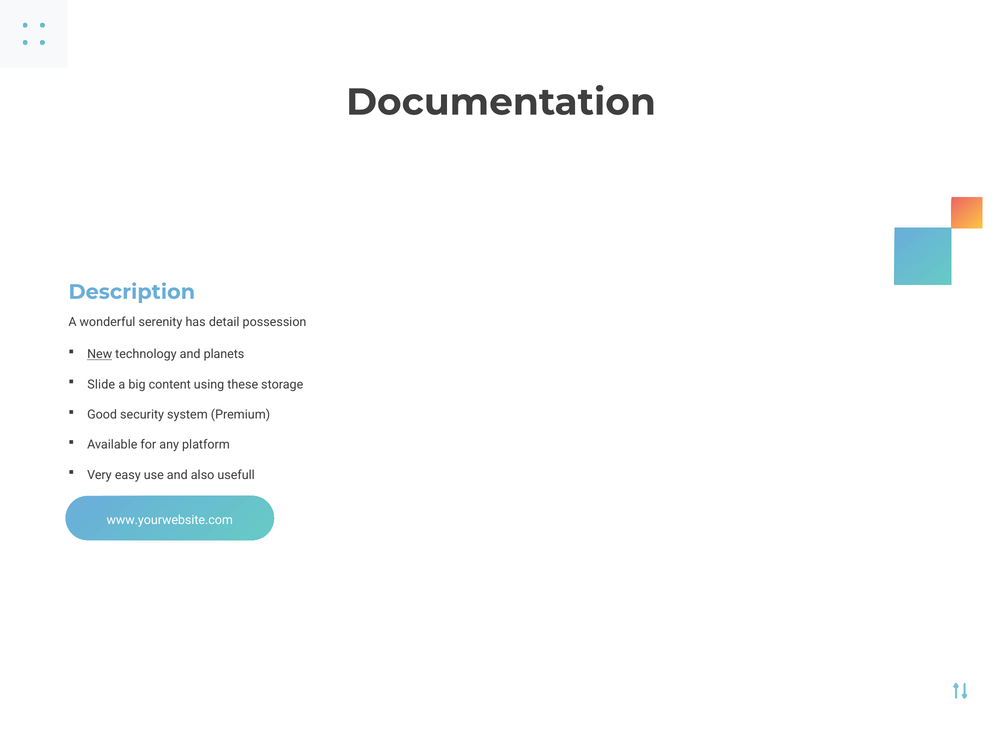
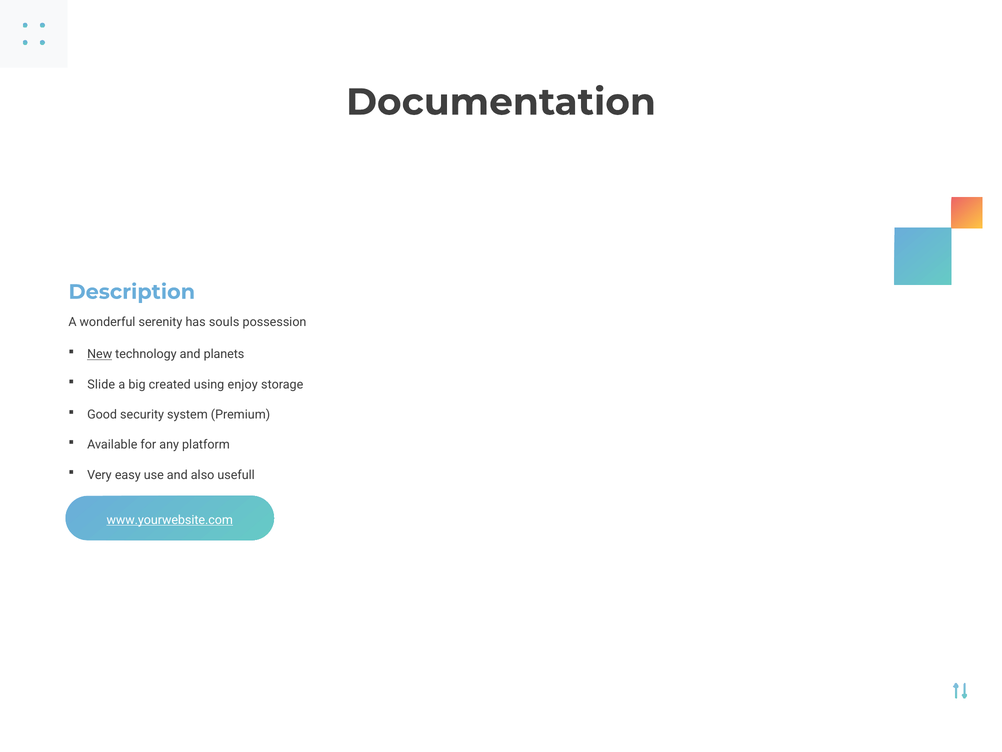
detail: detail -> souls (224, 322)
content: content -> created (170, 384)
these: these -> enjoy (243, 384)
www.yourwebsite.com underline: none -> present (170, 520)
